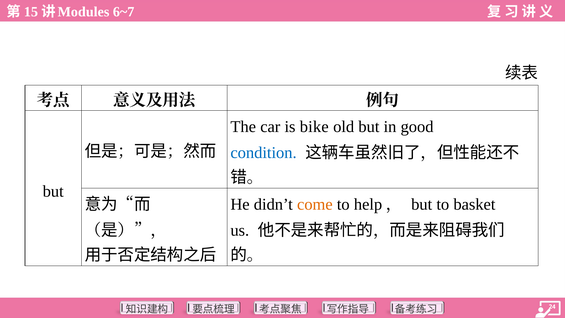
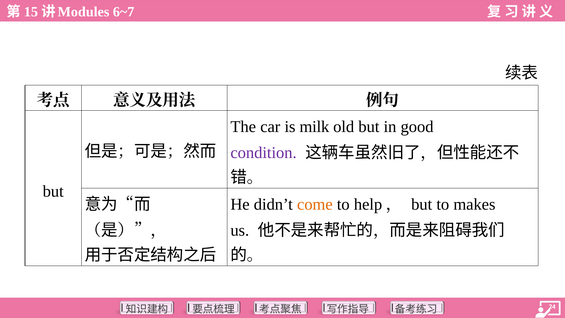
bike: bike -> milk (314, 127)
condition colour: blue -> purple (264, 152)
basket: basket -> makes (474, 204)
